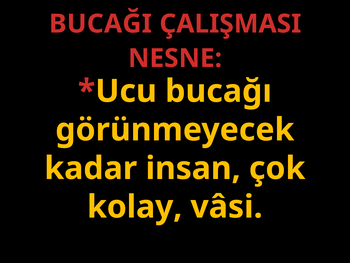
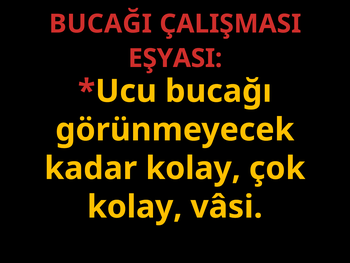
NESNE: NESNE -> EŞYASI (175, 58)
kadar insan: insan -> kolay (193, 168)
